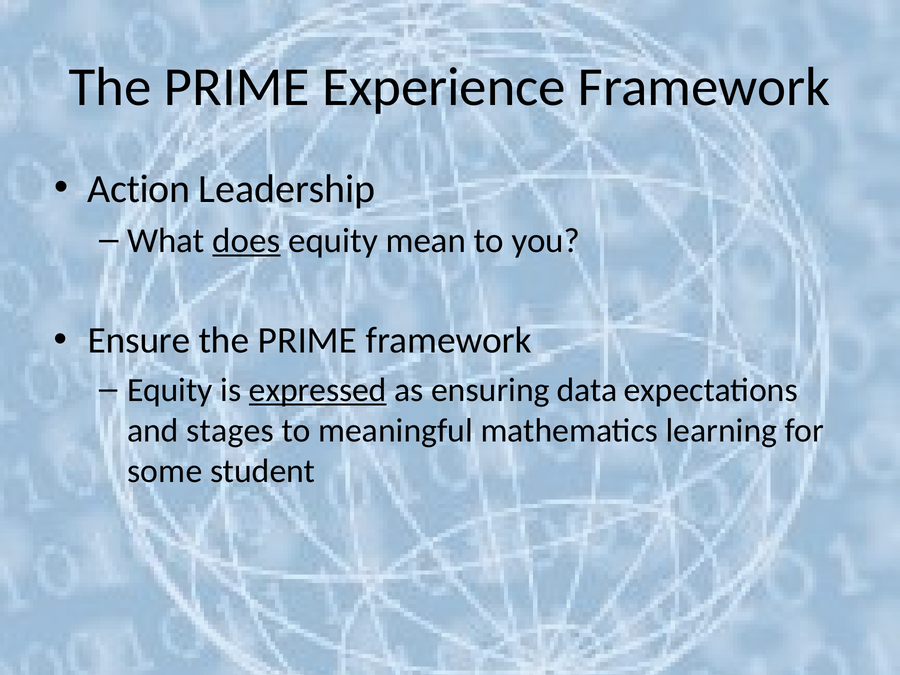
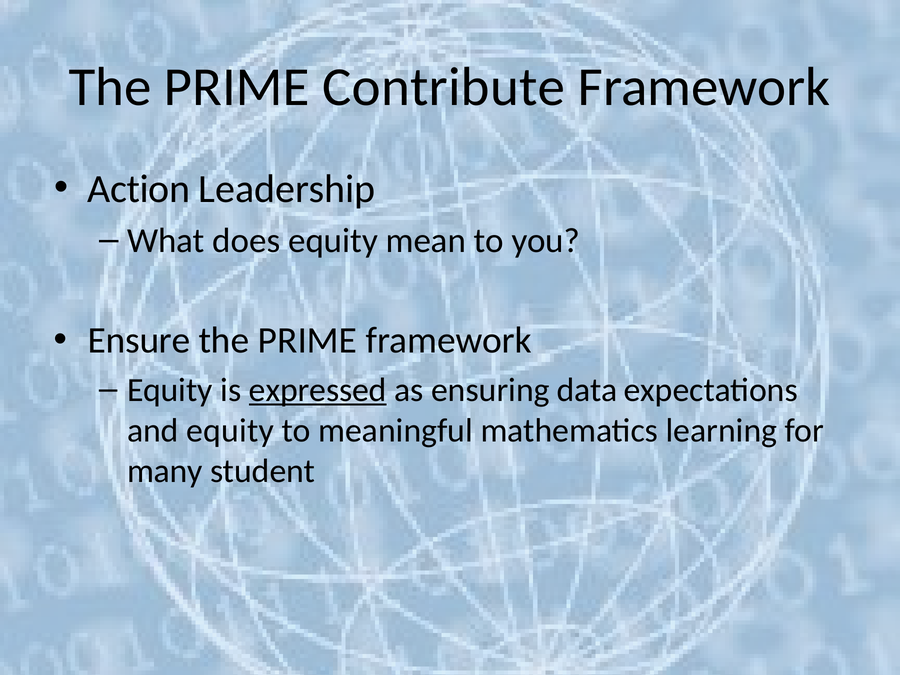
Experience: Experience -> Contribute (444, 87)
does underline: present -> none (246, 240)
and stages: stages -> equity (230, 431)
some: some -> many (165, 471)
